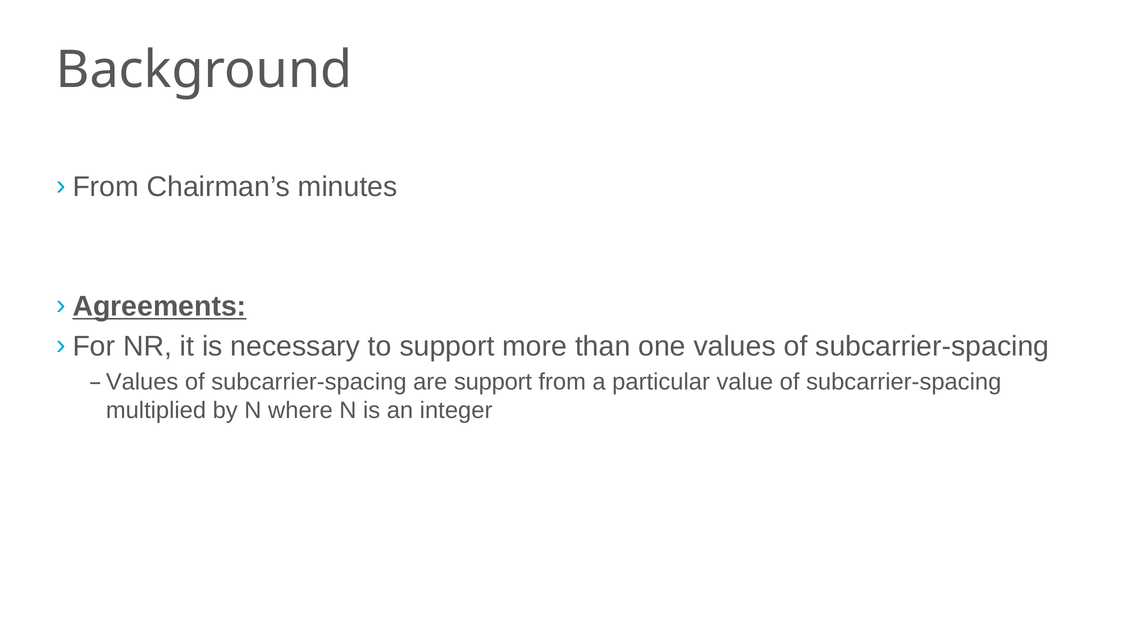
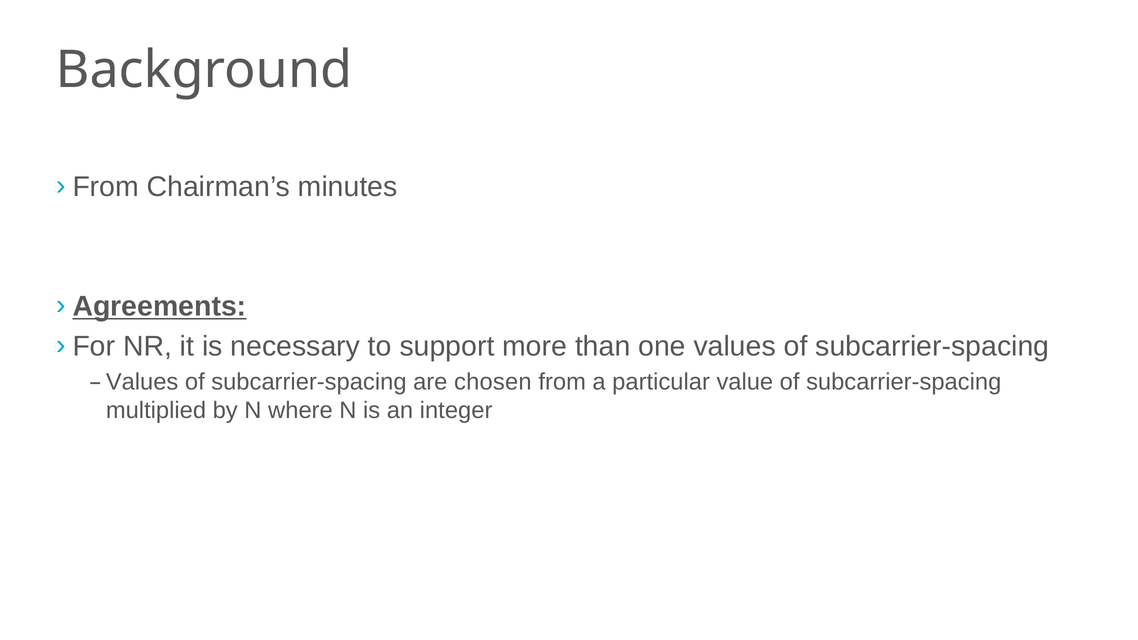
are support: support -> chosen (493, 382)
